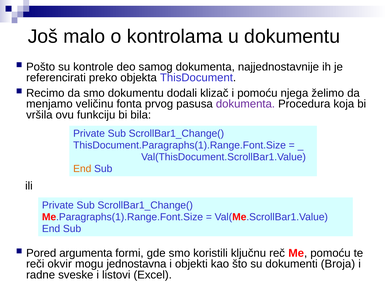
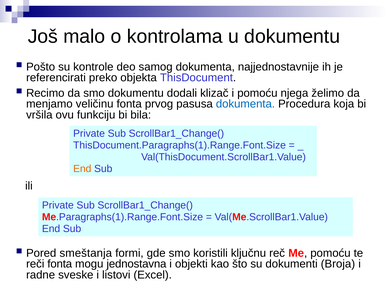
dokumenta colour: purple -> blue (245, 104)
argumenta: argumenta -> smeštanja (86, 253)
reči okvir: okvir -> fonta (60, 264)
